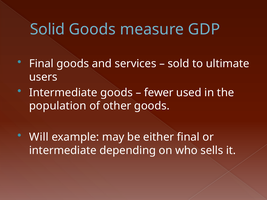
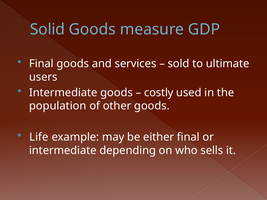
fewer: fewer -> costly (159, 93)
Will: Will -> Life (39, 137)
